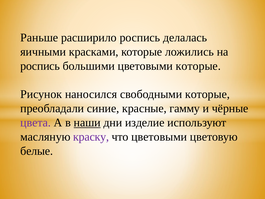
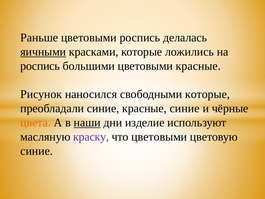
Раньше расширило: расширило -> цветовыми (89, 38)
яичными underline: none -> present (43, 52)
цветовыми которые: которые -> красные (198, 66)
красные гамму: гамму -> синие (185, 108)
цвета colour: purple -> orange (36, 122)
белые: белые -> синие (37, 151)
